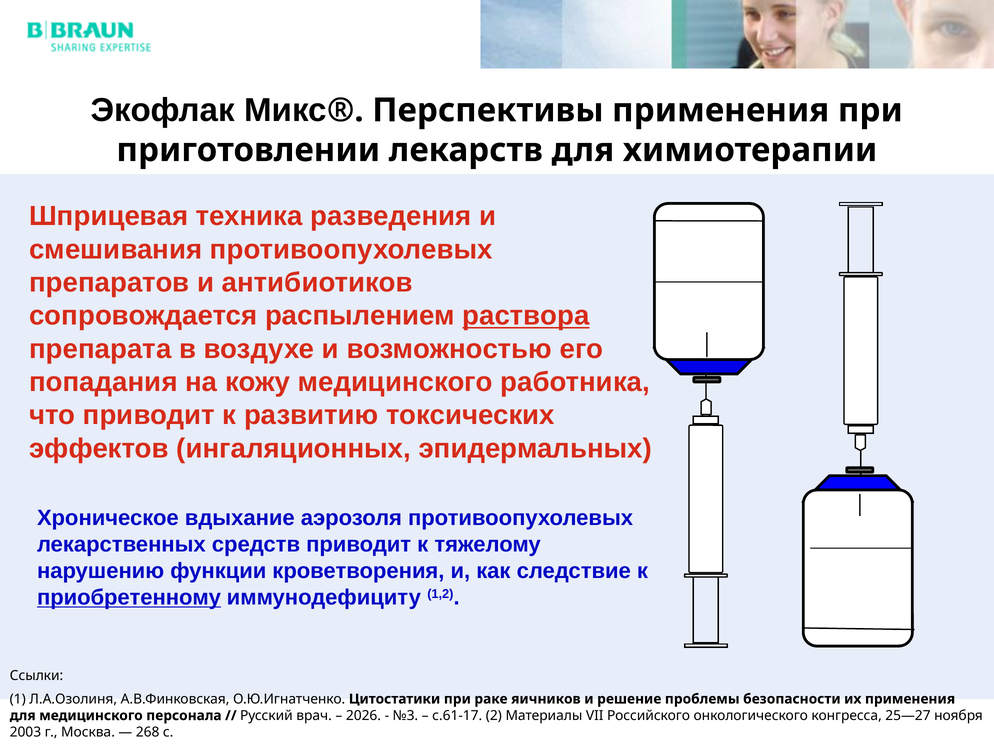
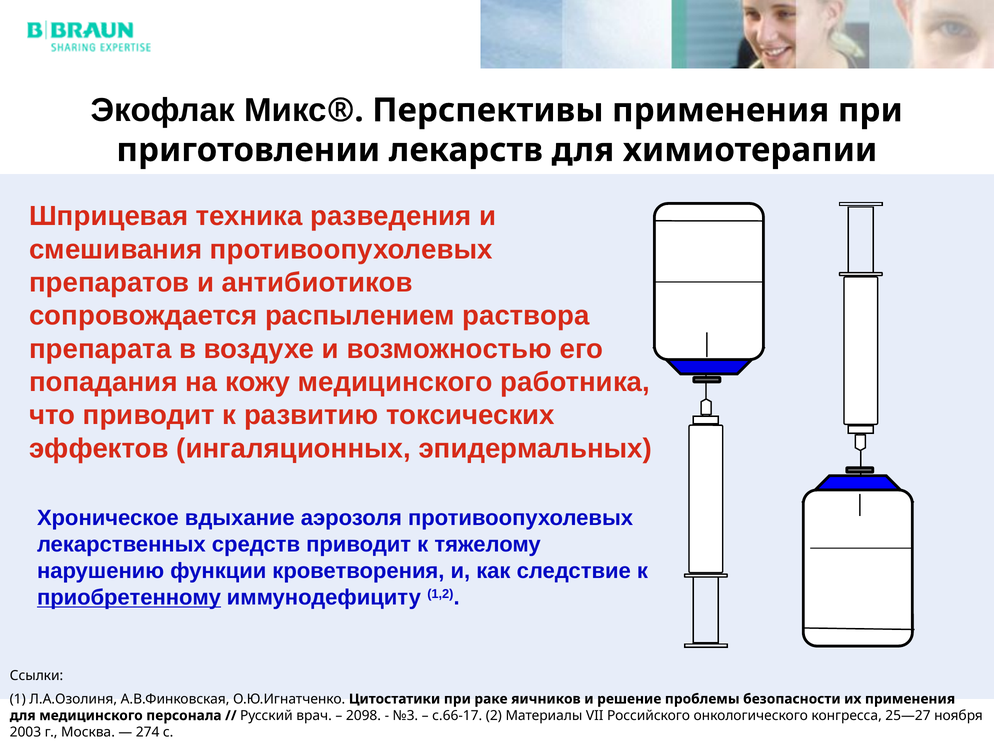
раствора underline: present -> none (526, 316)
2026: 2026 -> 2098 (363, 715)
с.61-17: с.61-17 -> с.66-17 (457, 715)
268: 268 -> 274 (148, 732)
